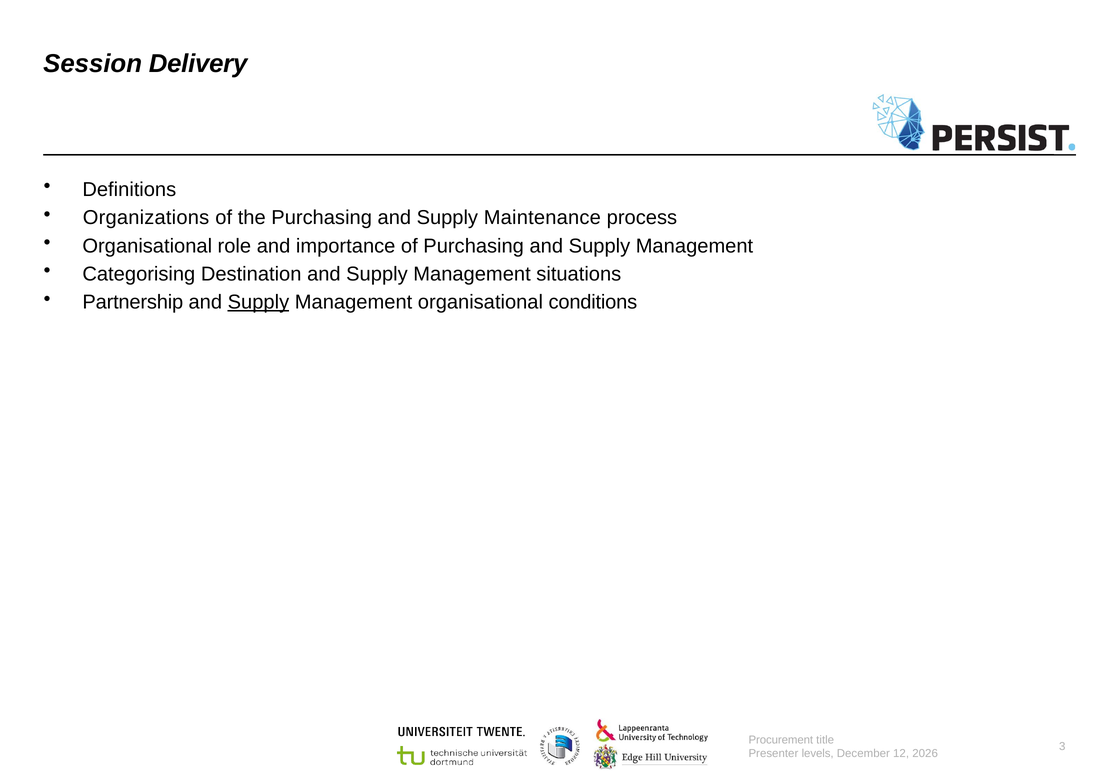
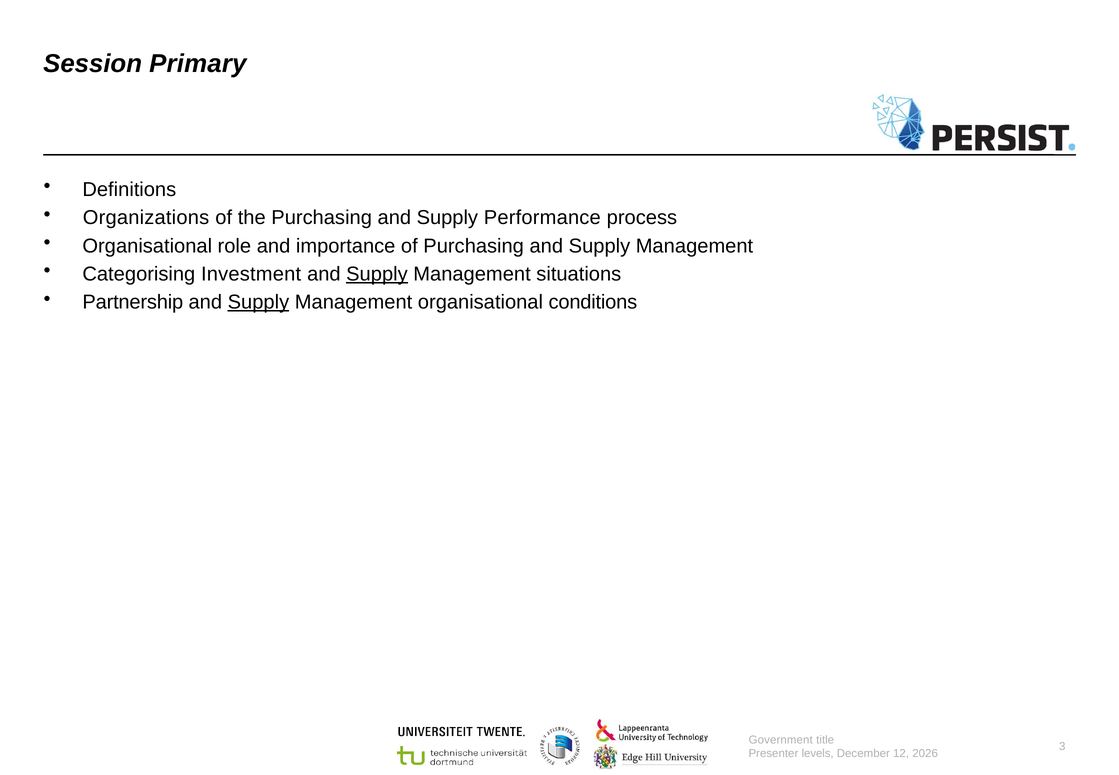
Delivery: Delivery -> Primary (198, 63)
Maintenance: Maintenance -> Performance (542, 218)
Destination: Destination -> Investment (251, 274)
Supply underline: none -> present (377, 274)
Procurement: Procurement -> Government (781, 739)
